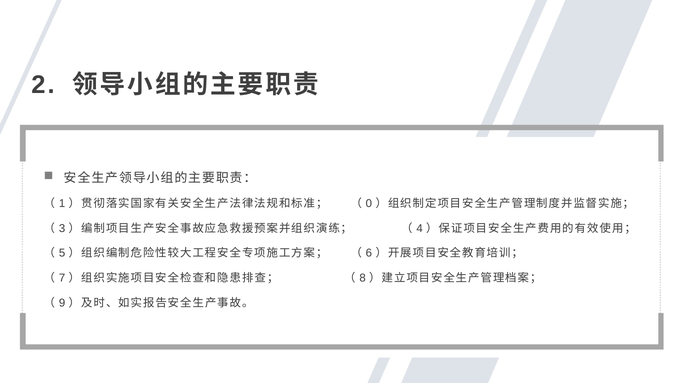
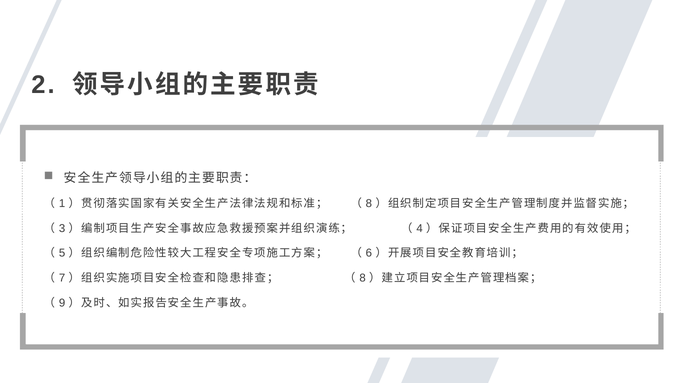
0: 0 -> 8 (369, 204)
